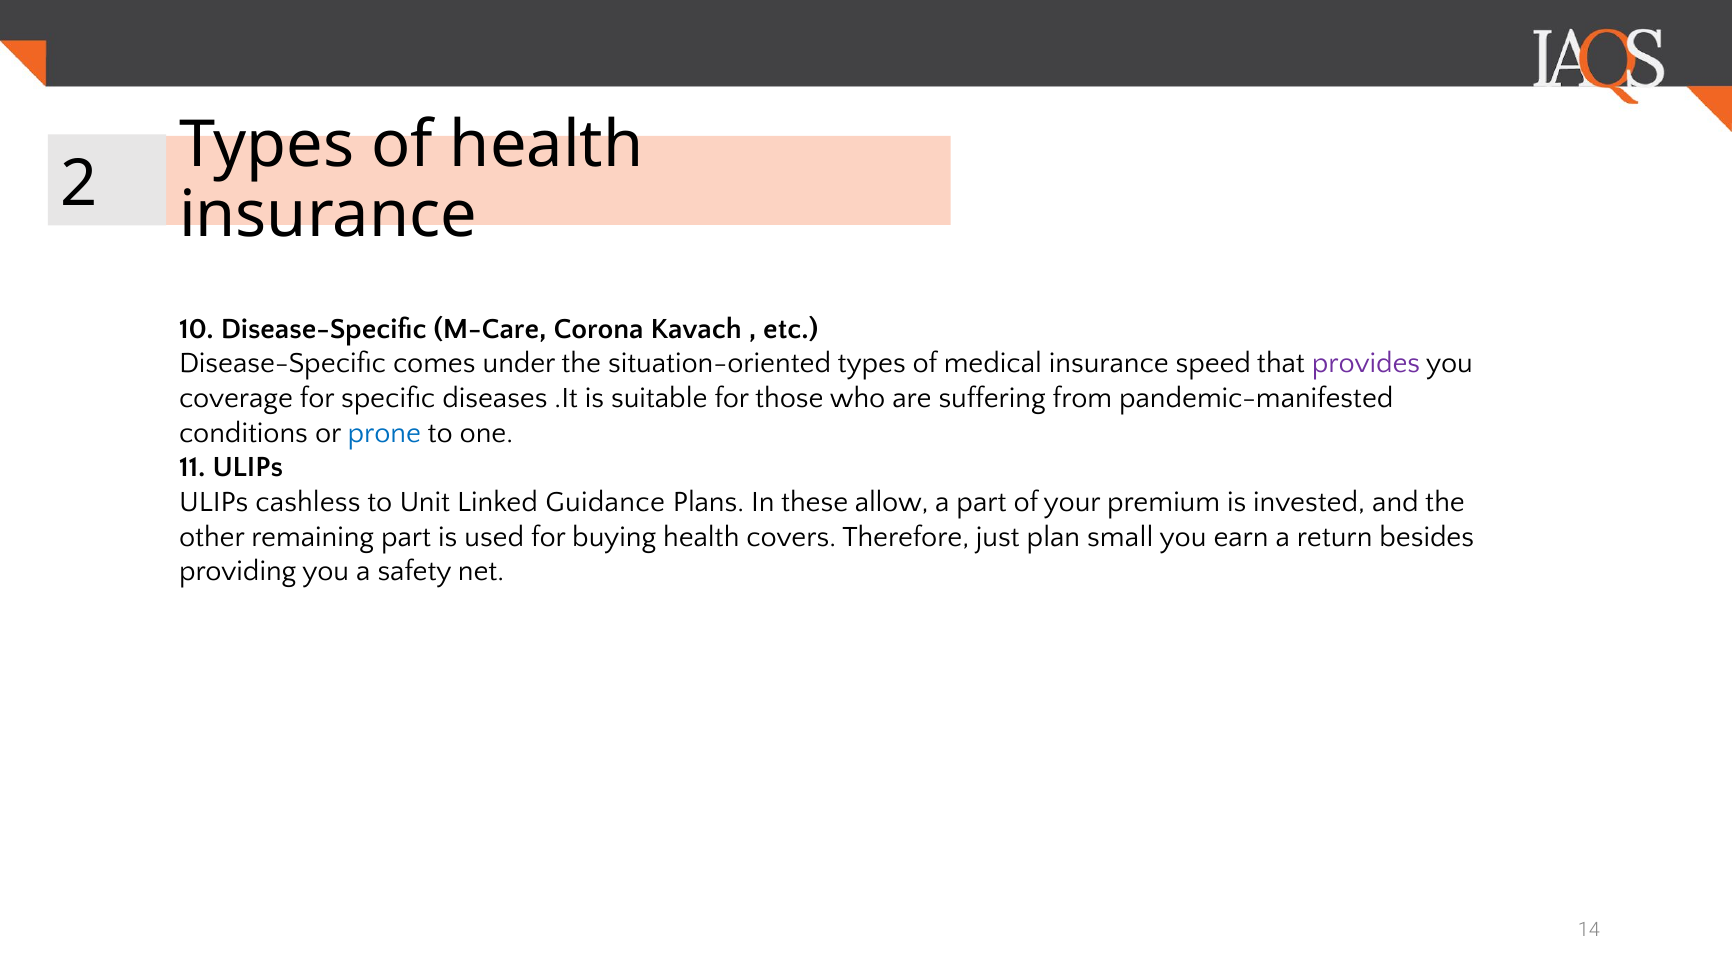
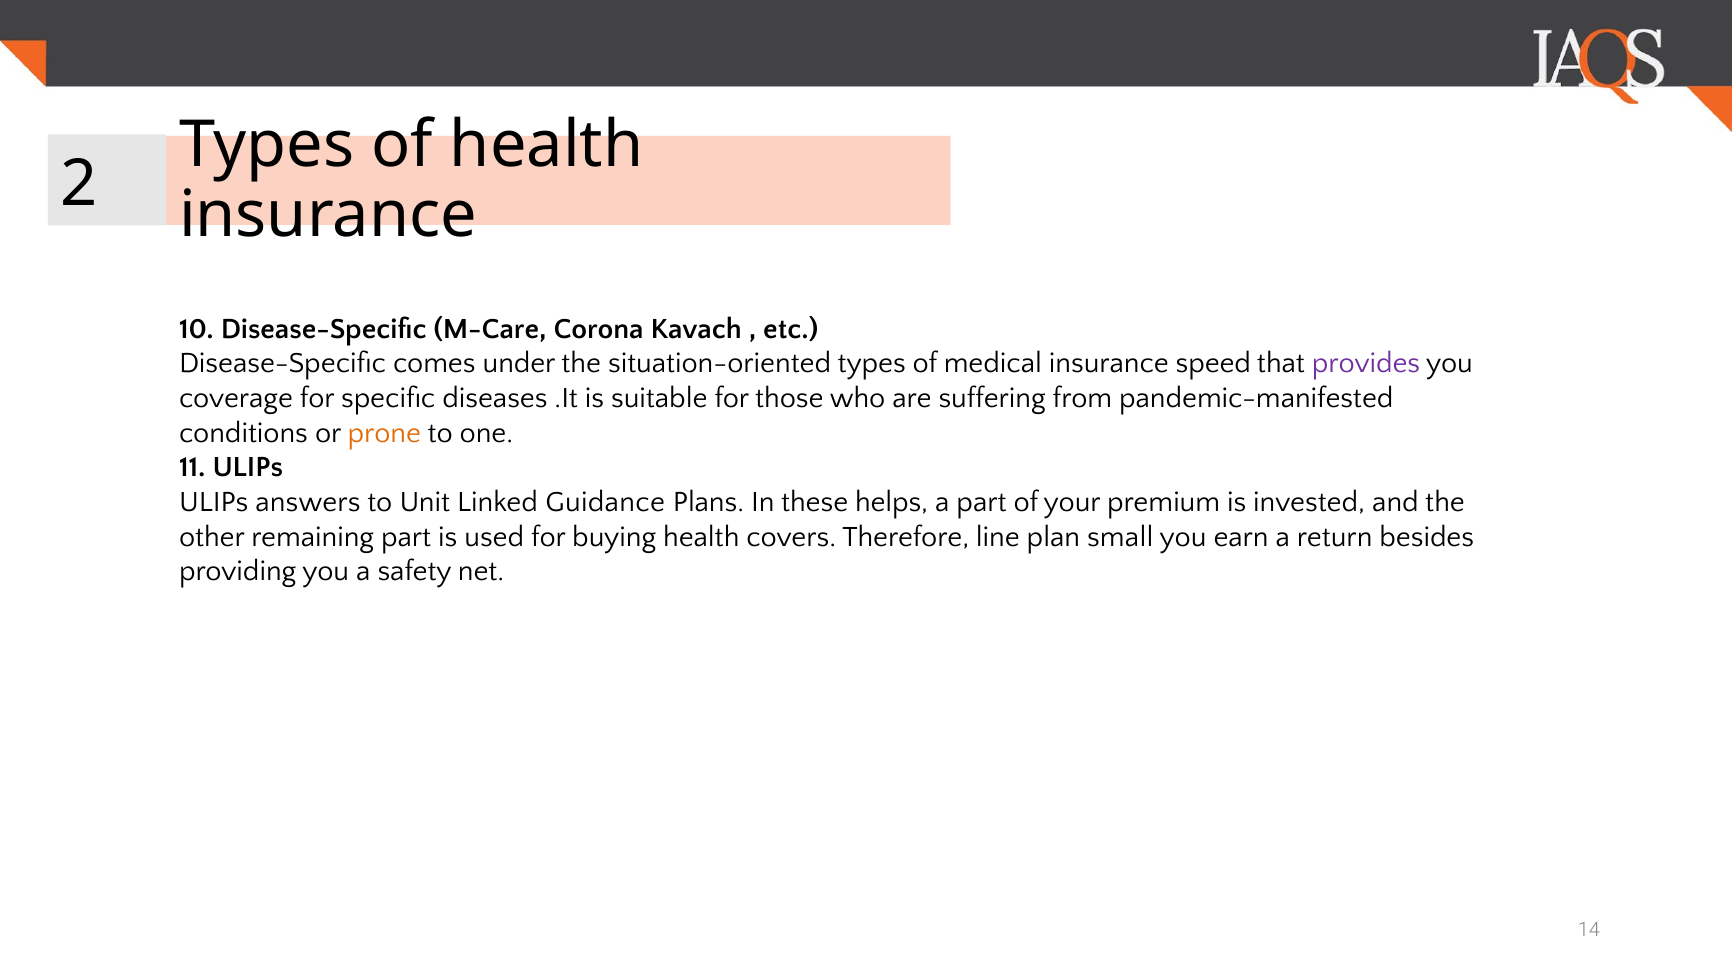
prone colour: blue -> orange (384, 433)
cashless: cashless -> answers (308, 502)
allow: allow -> helps (892, 502)
just: just -> line (998, 537)
